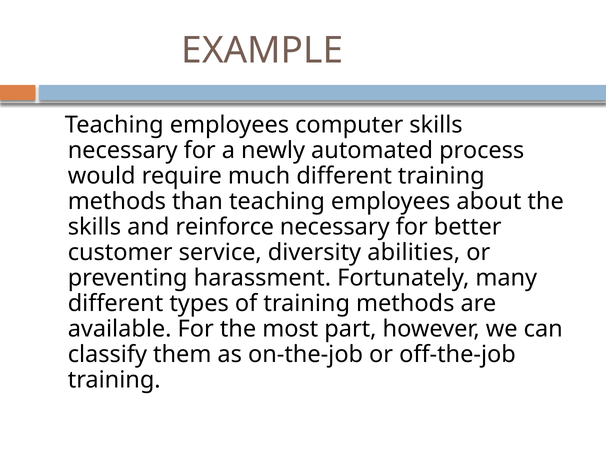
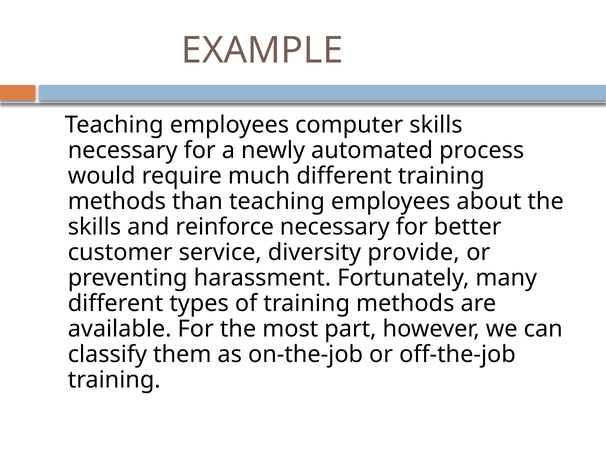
abilities: abilities -> provide (414, 252)
